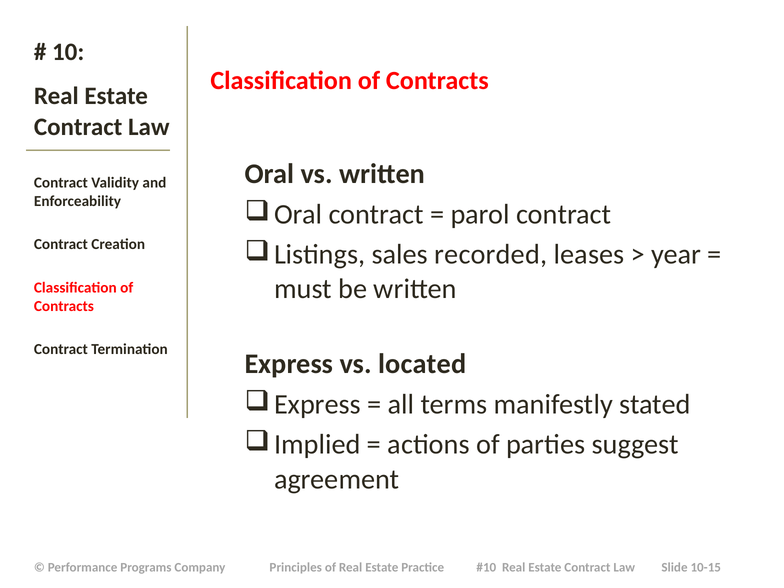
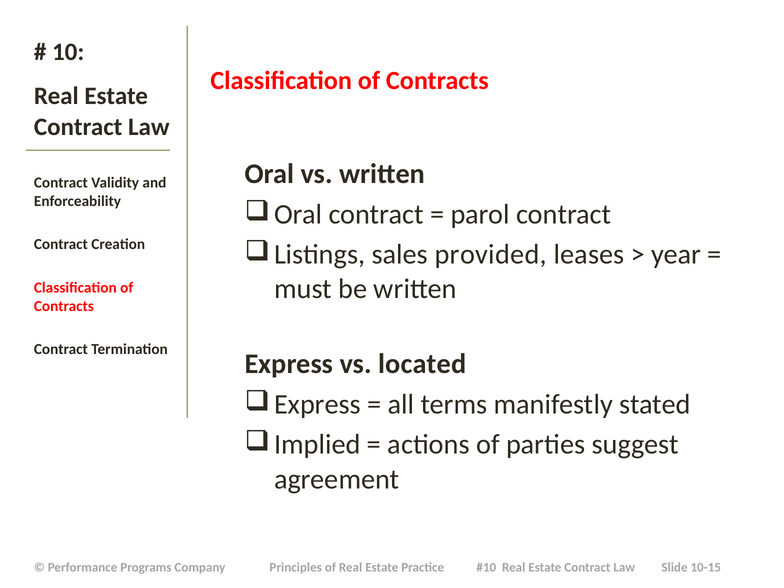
recorded: recorded -> provided (491, 255)
